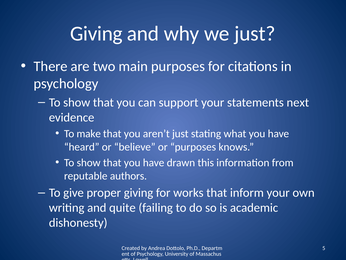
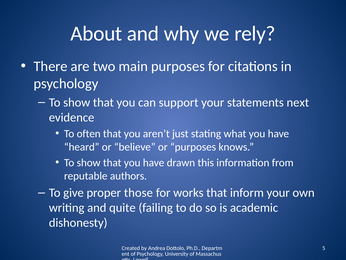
Giving: Giving -> About (96, 33)
we just: just -> rely (255, 33)
make: make -> often (89, 133)
proper giving: giving -> those (138, 192)
